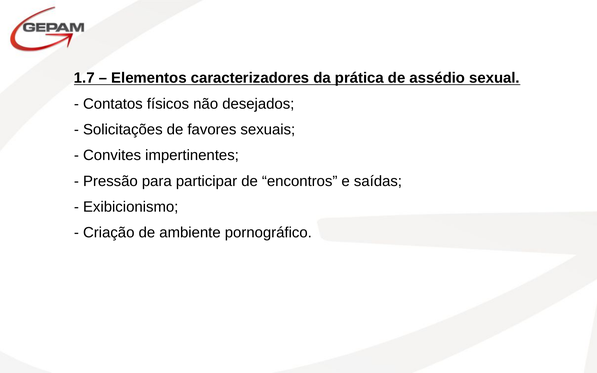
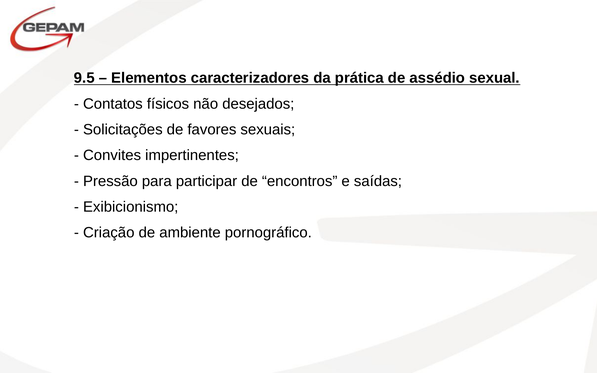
1.7: 1.7 -> 9.5 (84, 78)
